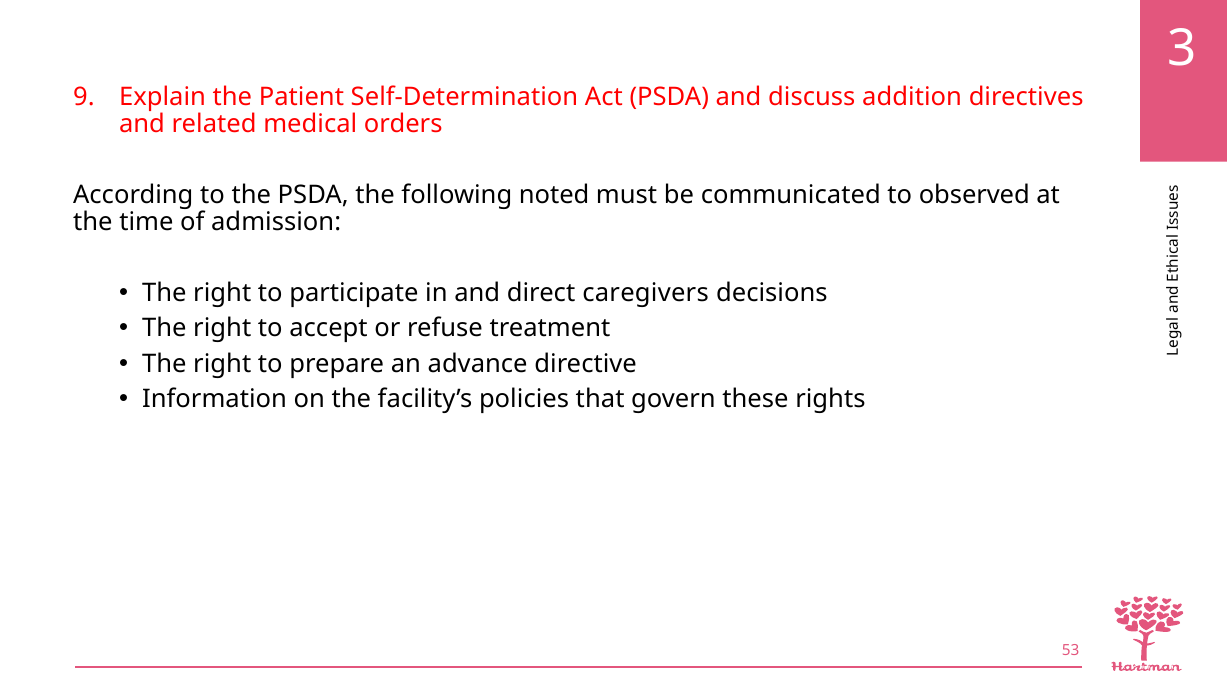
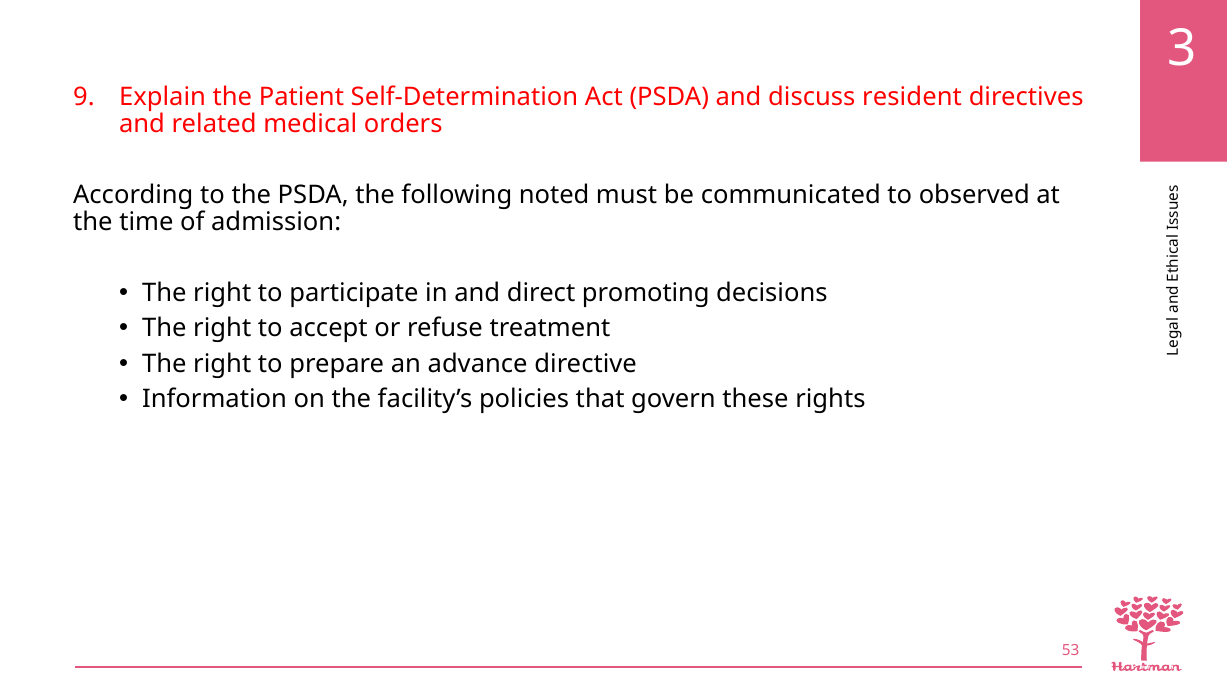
addition: addition -> resident (912, 97)
caregivers: caregivers -> promoting (646, 293)
